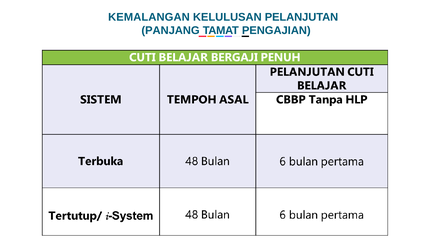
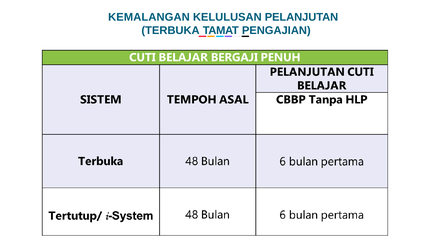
PANJANG: PANJANG -> TERBUKA (171, 31)
